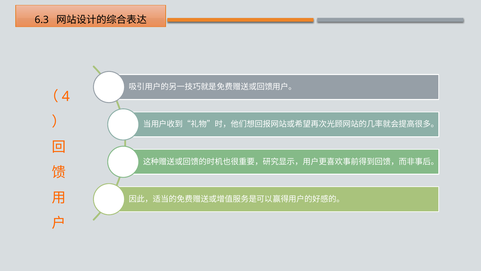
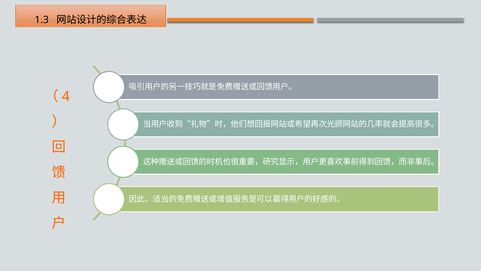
6.3: 6.3 -> 1.3 (42, 20)
